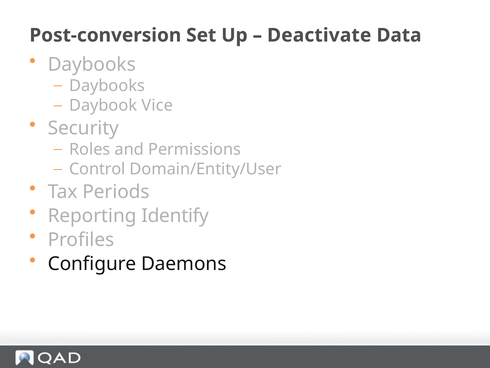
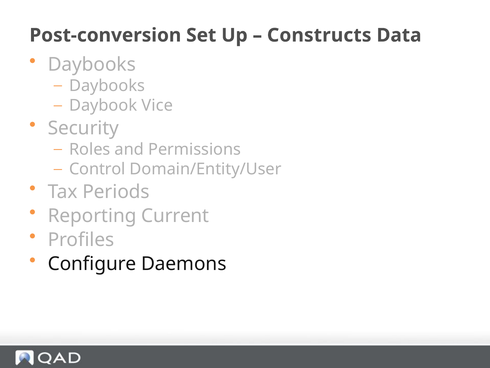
Deactivate: Deactivate -> Constructs (319, 35)
Identify: Identify -> Current (175, 216)
